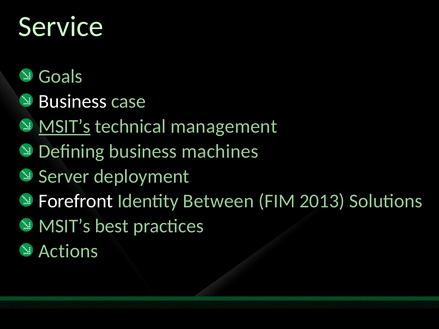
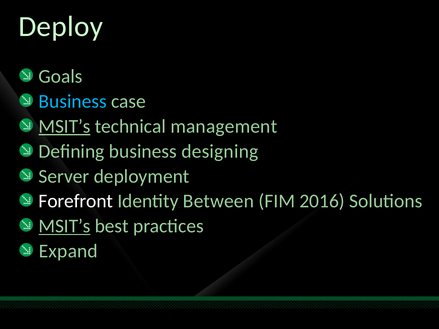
Service: Service -> Deploy (61, 27)
Business colour: white -> light blue (73, 101)
machines: machines -> designing (220, 151)
2013: 2013 -> 2016 (322, 201)
MSIT’s underline: none -> present (64, 226)
Actions: Actions -> Expand (68, 251)
